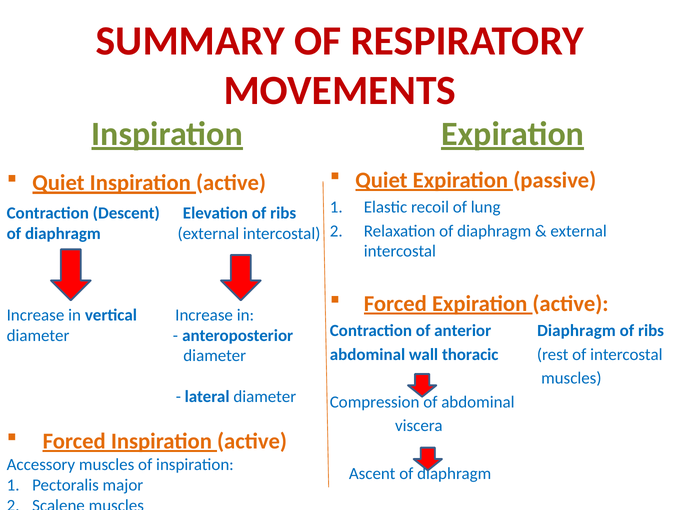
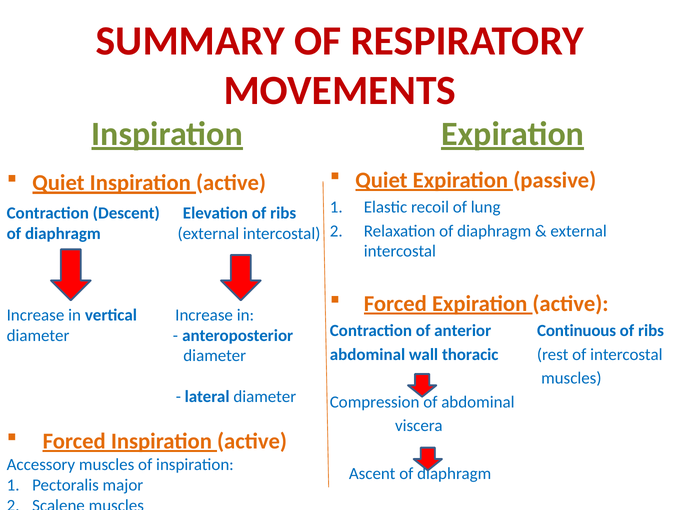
anterior Diaphragm: Diaphragm -> Continuous (577, 331)
